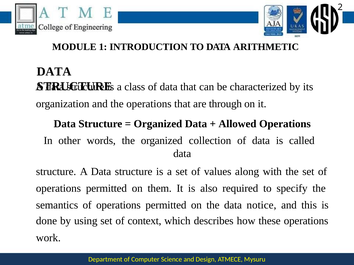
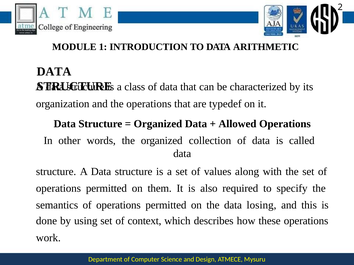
through: through -> typedef (225, 104)
notice: notice -> losing (261, 206)
